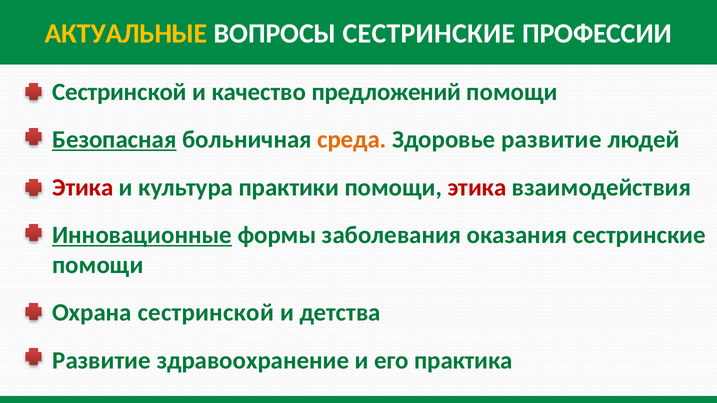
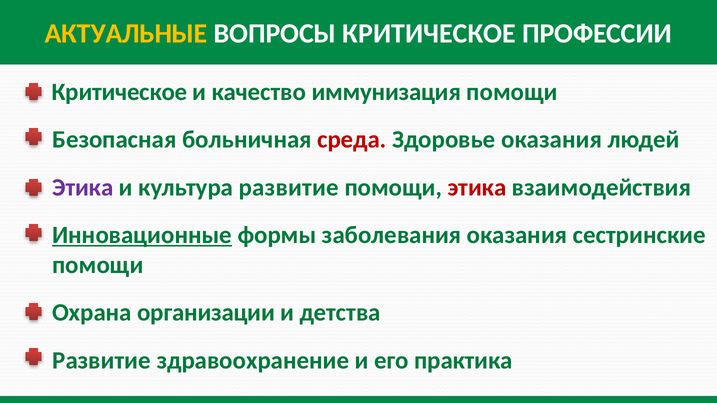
ВОПРОСЫ СЕСТРИНСКИЕ: СЕСТРИНСКИЕ -> КРИТИЧЕСКОЕ (429, 34)
Сестринской: Сестринской -> Критическое (119, 92)
предложений: предложений -> иммунизация (386, 92)
Безопасная underline: present -> none (114, 140)
среда colour: orange -> red (352, 140)
Здоровье развитие: развитие -> оказания (552, 140)
Этика colour: red -> purple (83, 188)
культура практики: практики -> развитие (289, 188)
Охрана сестринской: сестринской -> организации (206, 313)
